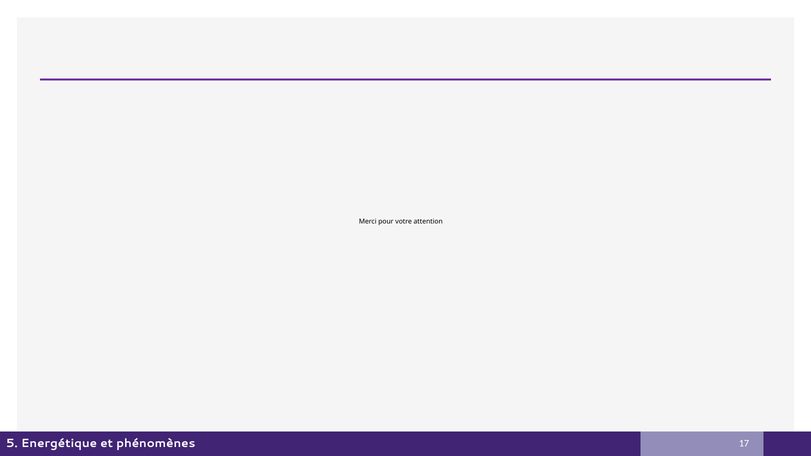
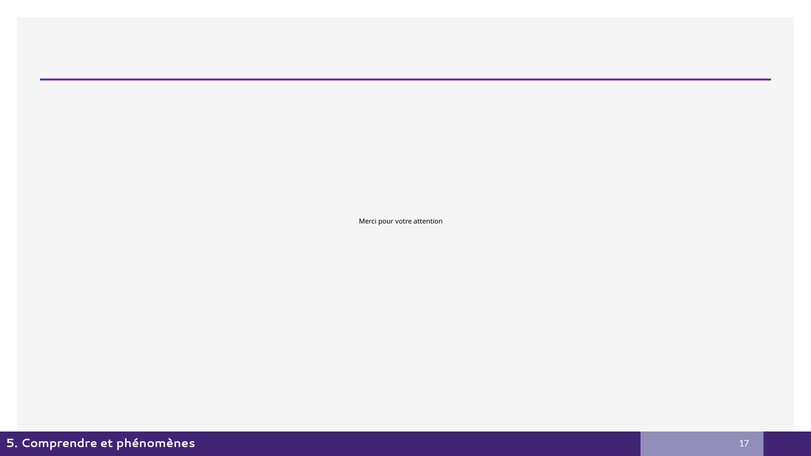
Energétique: Energétique -> Comprendre (59, 444)
